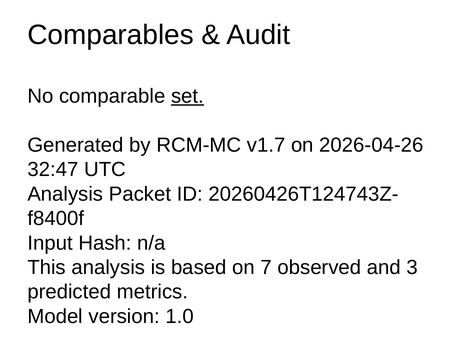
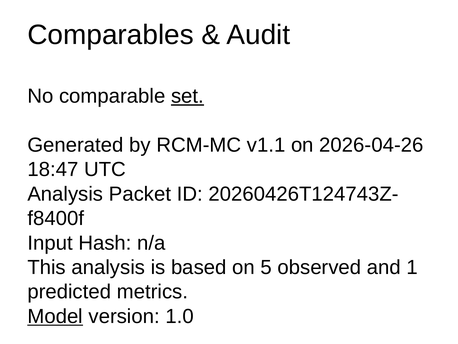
v1.7: v1.7 -> v1.1 (266, 145)
32:47: 32:47 -> 18:47 (53, 169)
7: 7 -> 5 (266, 267)
3: 3 -> 1 (412, 267)
Model underline: none -> present (55, 316)
